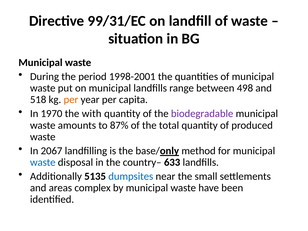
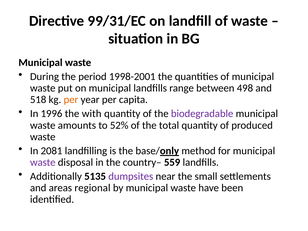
1970: 1970 -> 1996 (52, 114)
87%: 87% -> 52% (119, 125)
2067: 2067 -> 2081 (52, 151)
waste colour: blue -> purple (43, 162)
633: 633 -> 559 (172, 162)
dumpsites colour: blue -> purple (131, 176)
complex: complex -> regional (92, 188)
